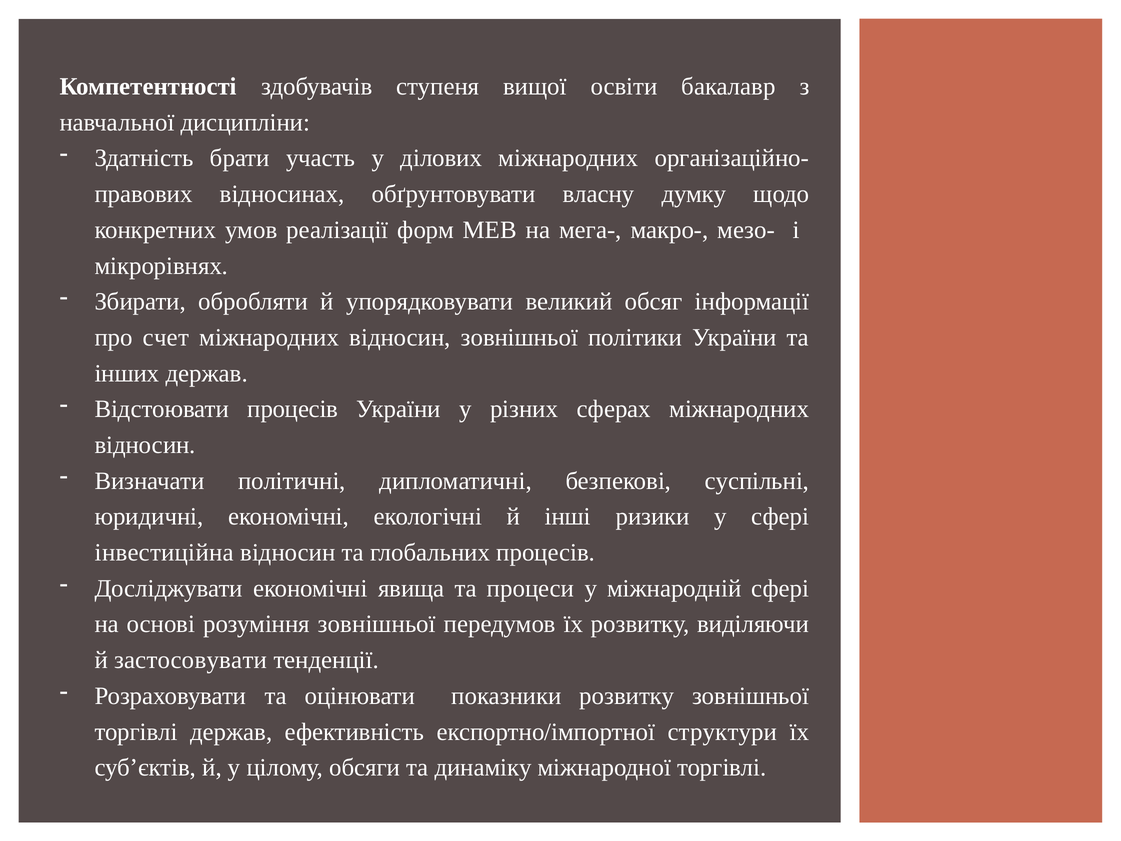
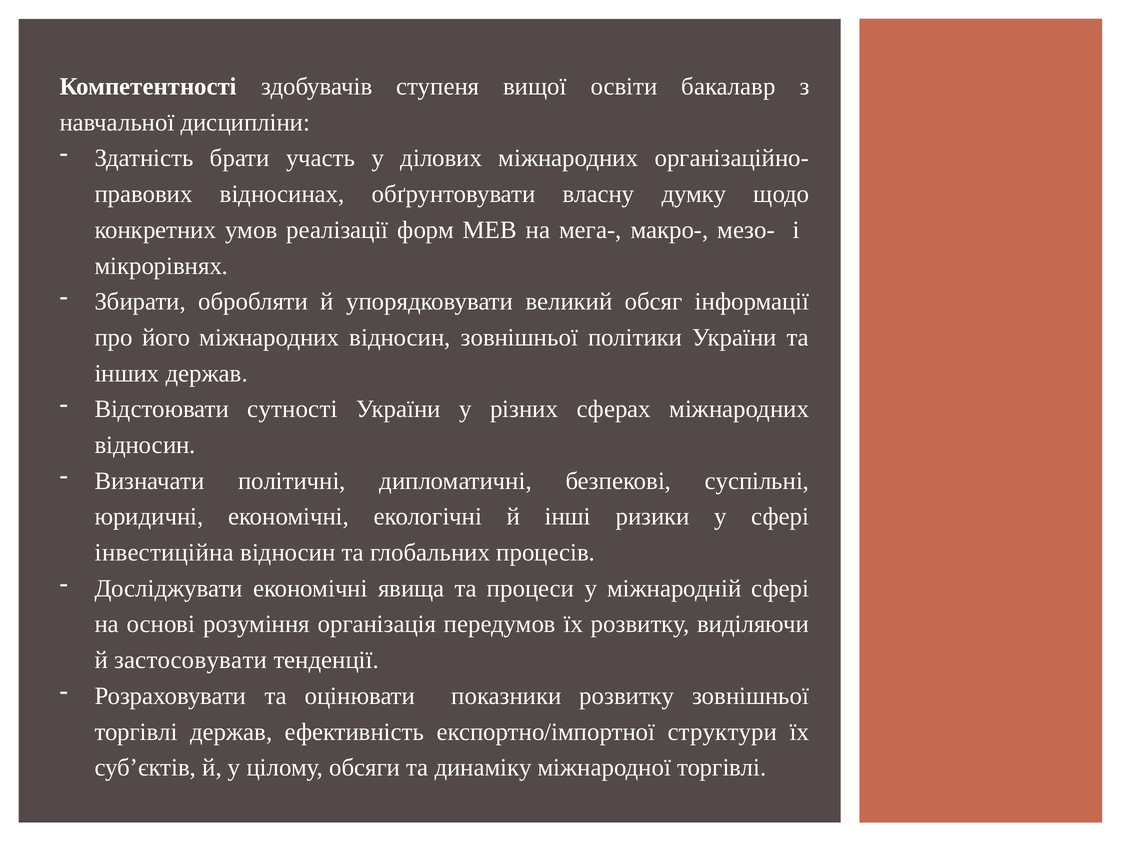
счет: счет -> його (166, 337)
Відстоювати процесів: процесів -> сутності (293, 409)
розуміння зовнішньої: зовнішньої -> організація (377, 624)
